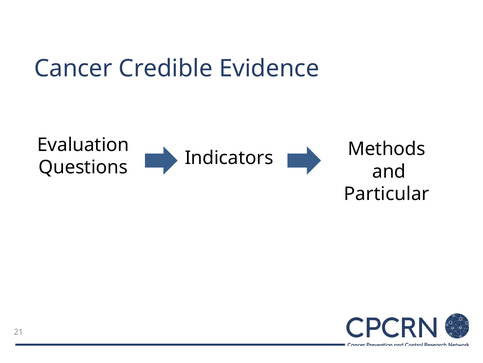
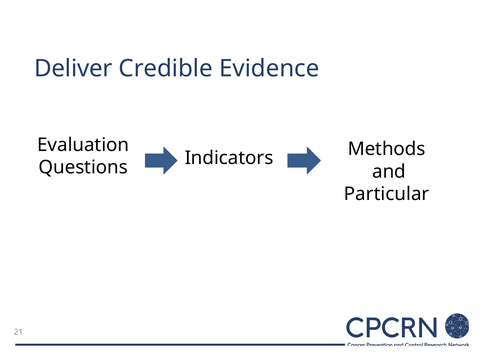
Cancer: Cancer -> Deliver (73, 68)
